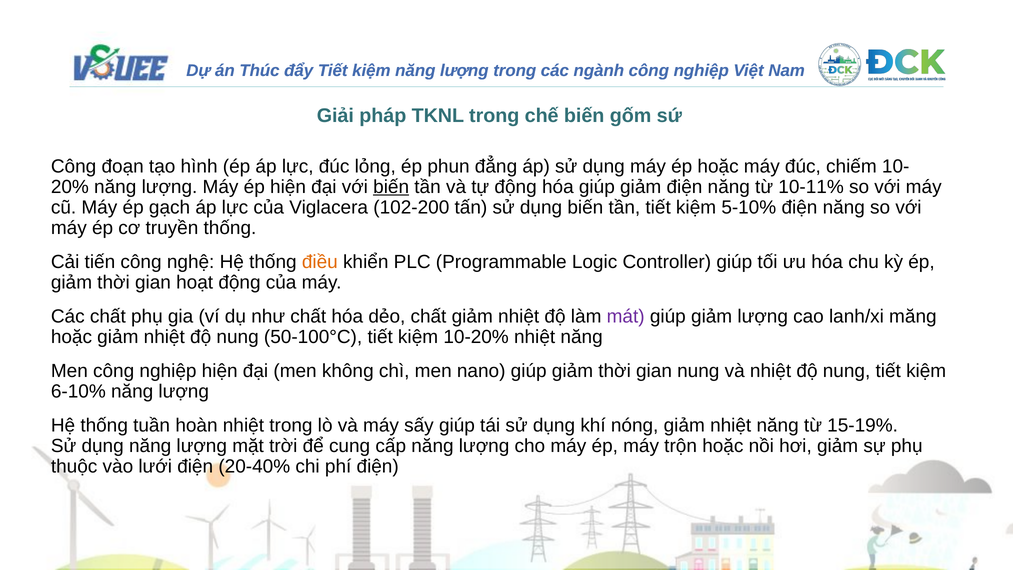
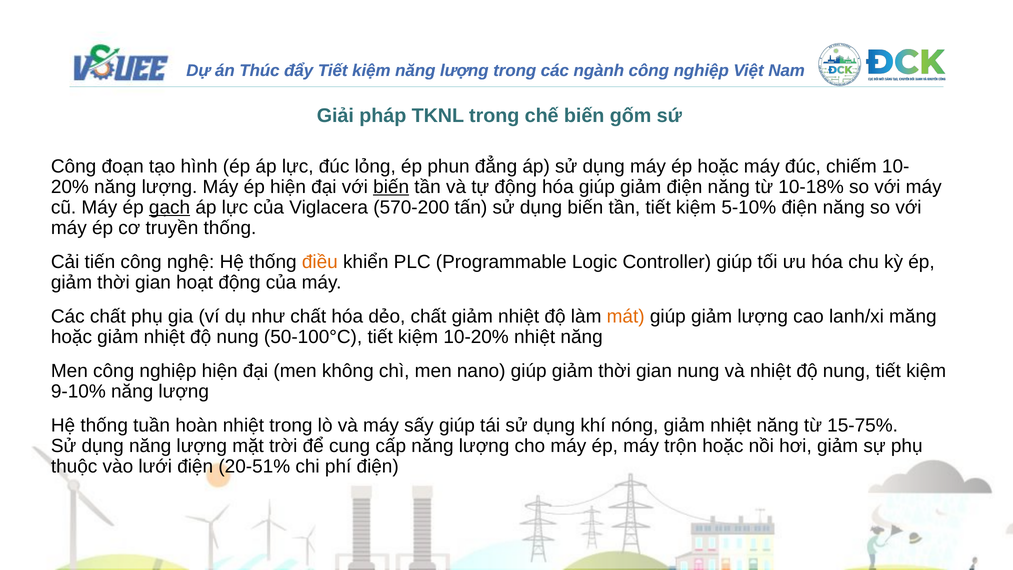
10-11%: 10-11% -> 10-18% (811, 187)
gạch underline: none -> present (170, 207)
102-200: 102-200 -> 570-200 (411, 207)
mát colour: purple -> orange (626, 316)
6-10%: 6-10% -> 9-10% (78, 391)
15-19%: 15-19% -> 15-75% (863, 425)
20-40%: 20-40% -> 20-51% (254, 466)
